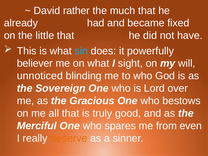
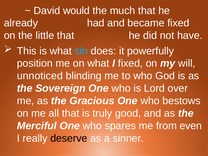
rather: rather -> would (76, 11)
believer: believer -> position (35, 63)
I sight: sight -> fixed (130, 63)
deserve colour: orange -> black (69, 138)
